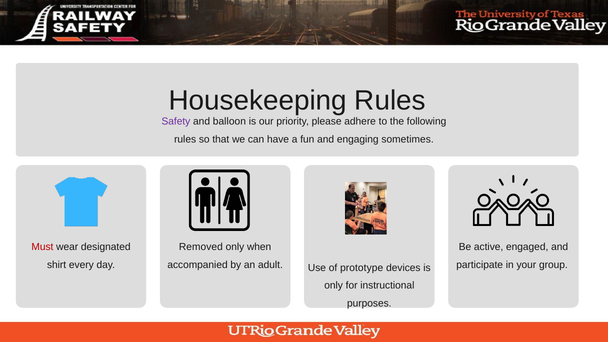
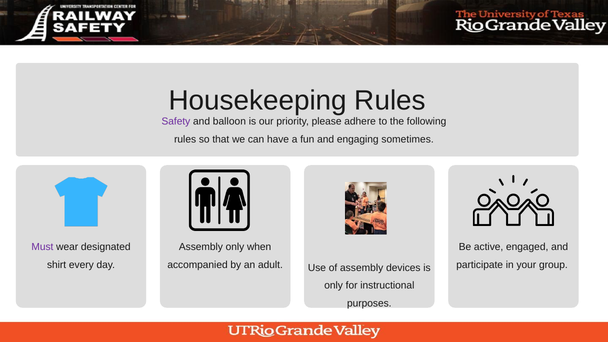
Must colour: red -> purple (42, 247)
Removed: Removed -> Assembly (201, 247)
of prototype: prototype -> assembly (362, 268)
